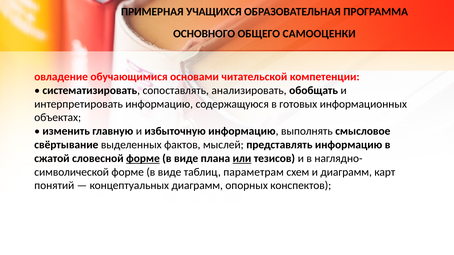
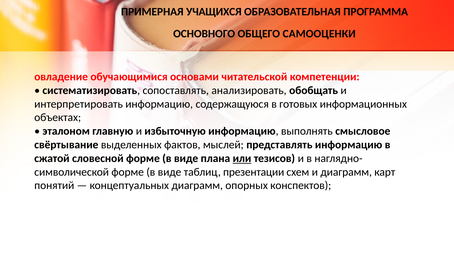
изменить: изменить -> эталоном (66, 131)
форме underline: present -> none (143, 159)
параметрам: параметрам -> презентации (254, 172)
